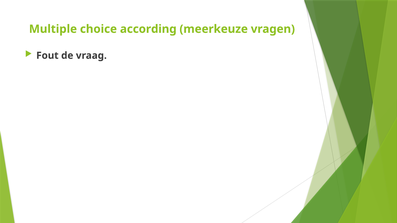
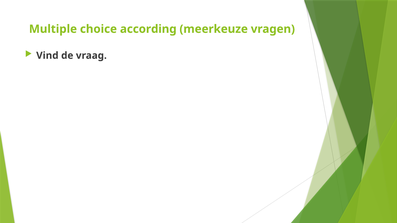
Fout: Fout -> Vind (47, 56)
